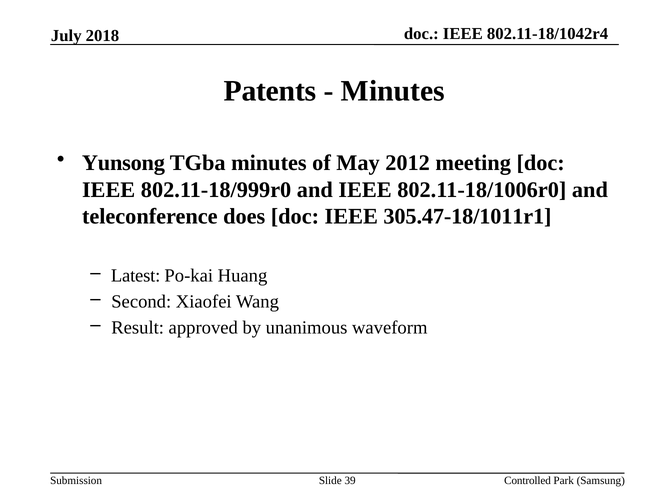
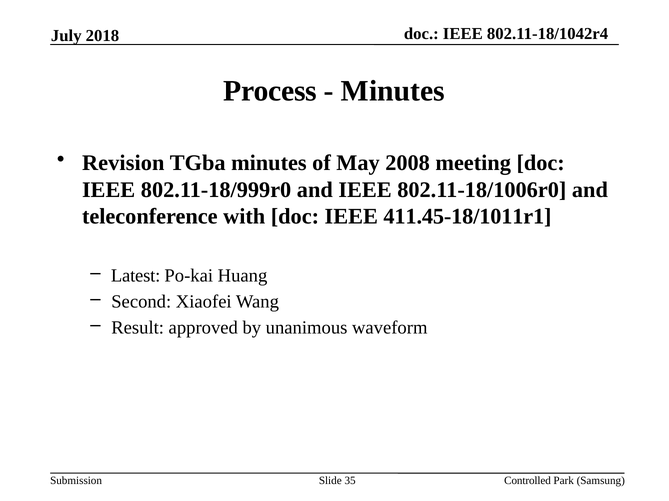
Patents: Patents -> Process (270, 91)
Yunsong: Yunsong -> Revision (123, 163)
2012: 2012 -> 2008 (408, 163)
does: does -> with (244, 217)
305.47-18/1011r1: 305.47-18/1011r1 -> 411.45-18/1011r1 (467, 217)
39: 39 -> 35 (350, 481)
